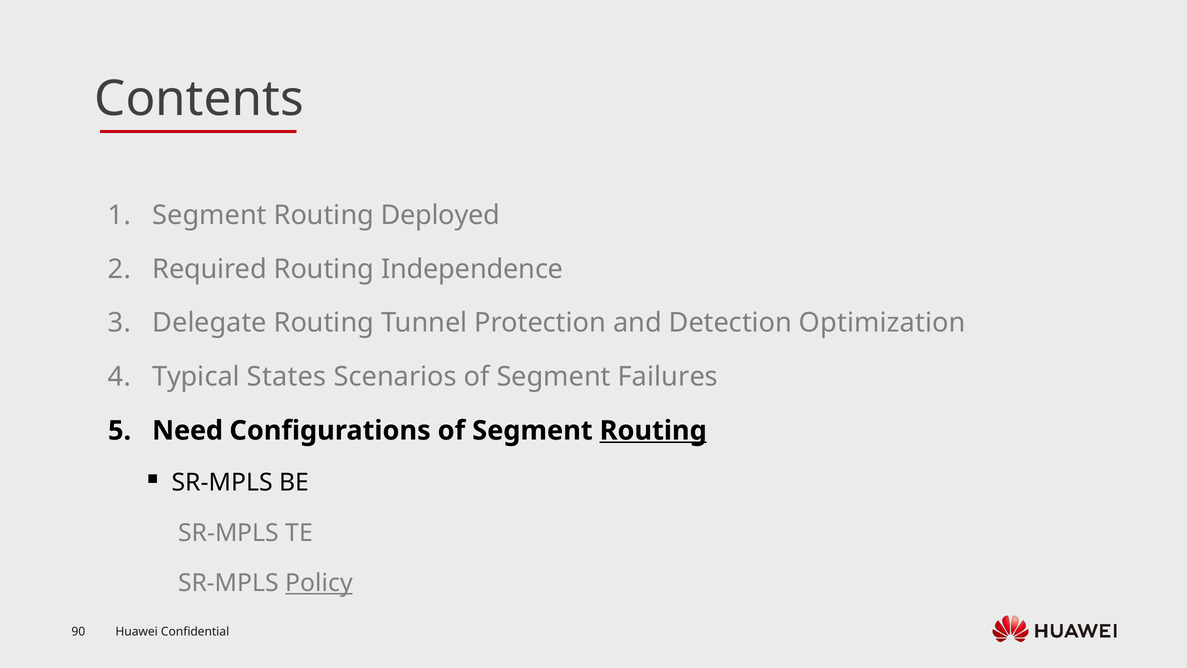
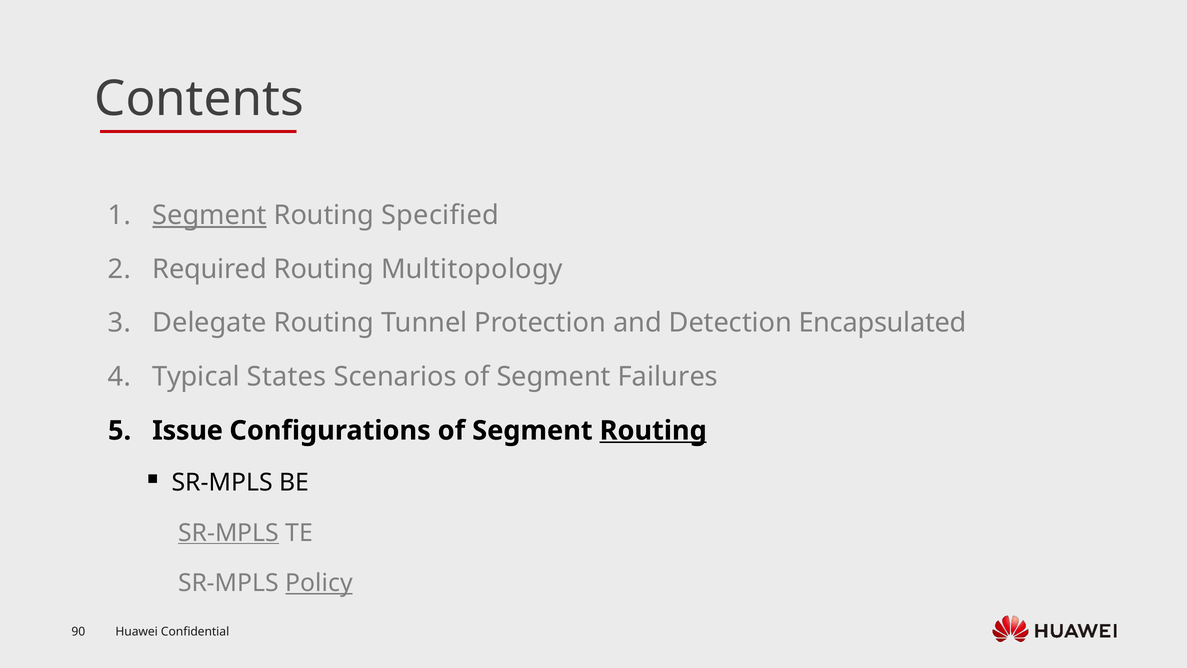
Segment underline: none -> present (210, 215)
Deployed: Deployed -> Specified (440, 215)
Independence: Independence -> Multitopology (472, 269)
Optimization: Optimization -> Encapsulated (883, 323)
Need: Need -> Issue (188, 430)
SR-MPLS underline: none -> present (229, 533)
